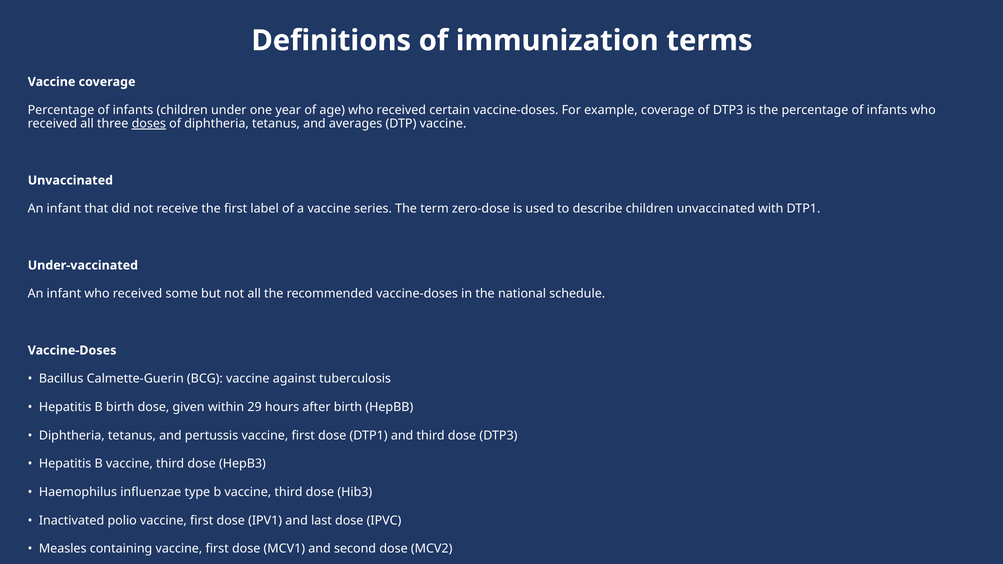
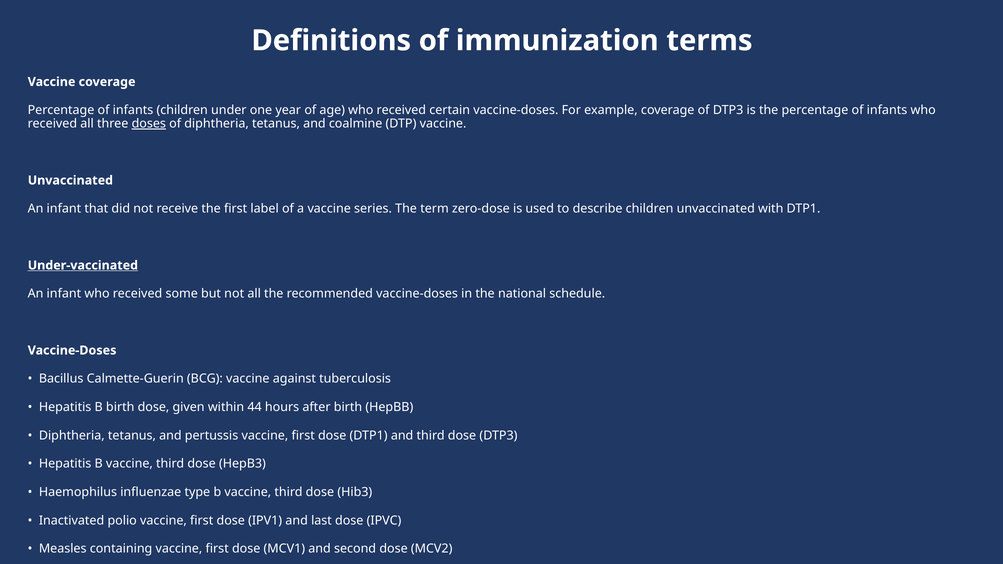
averages: averages -> coalmine (356, 124)
Under-vaccinated underline: none -> present (83, 265)
29: 29 -> 44 (255, 407)
